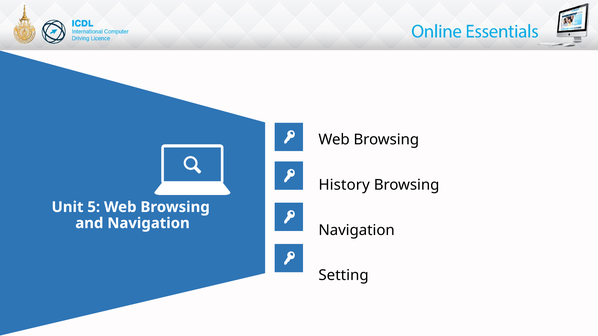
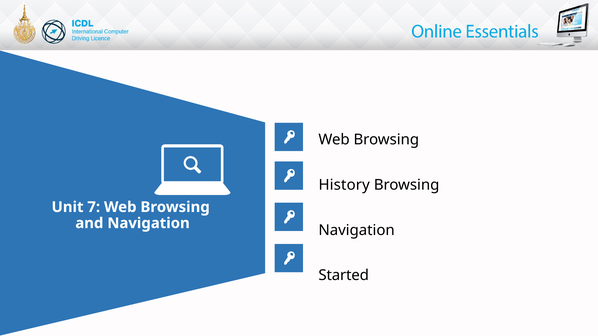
5: 5 -> 7 (94, 207)
Setting: Setting -> Started (344, 276)
